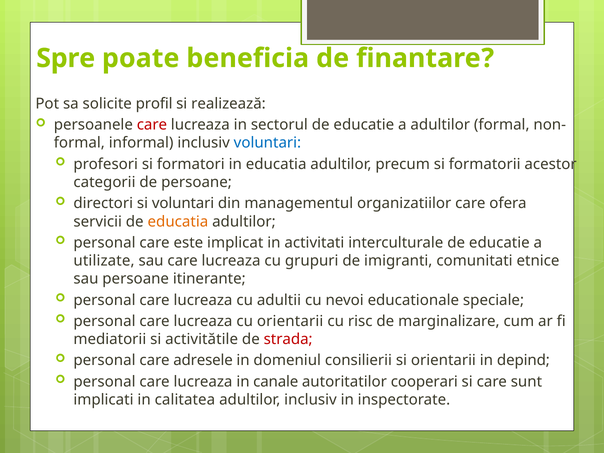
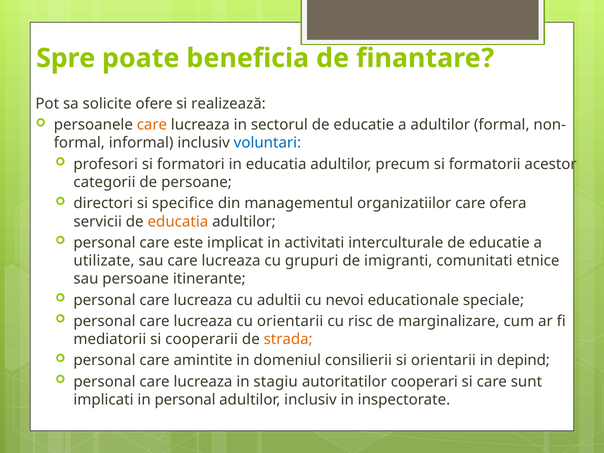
profil: profil -> ofere (154, 104)
care colour: red -> orange (152, 125)
si voluntari: voluntari -> specifice (183, 203)
activitătile: activitătile -> cooperarii (202, 339)
strada colour: red -> orange (288, 339)
adresele: adresele -> amintite (203, 360)
canale: canale -> stagiu (276, 382)
in calitatea: calitatea -> personal (185, 400)
